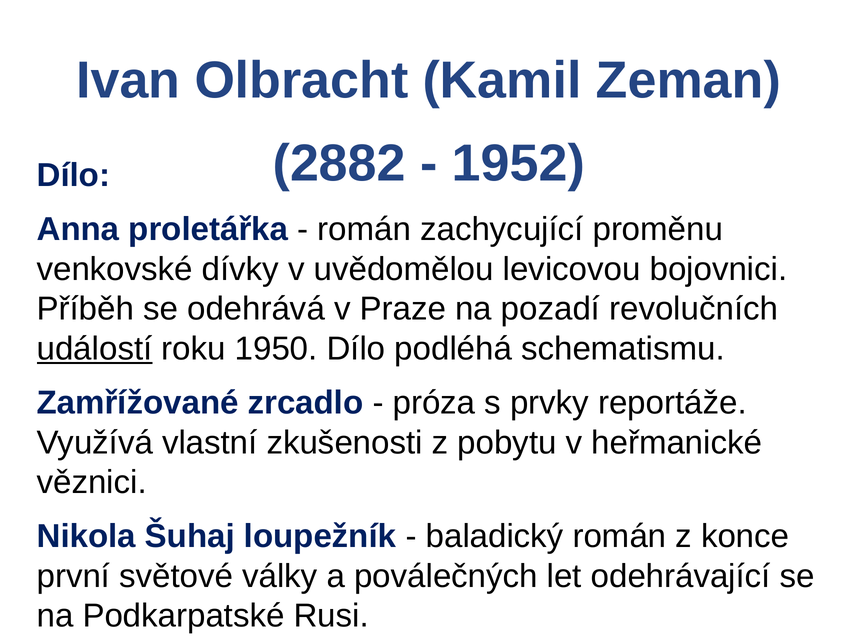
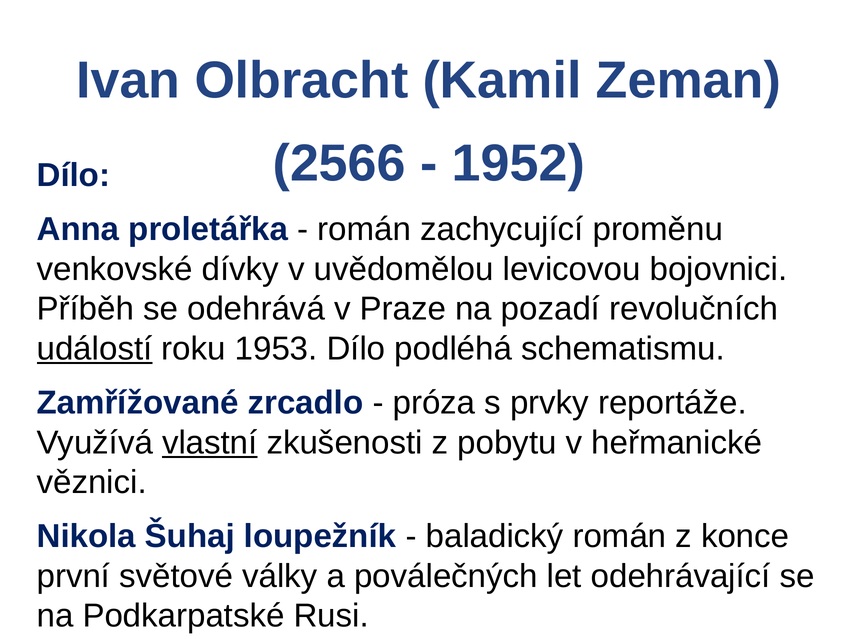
2882: 2882 -> 2566 (339, 163)
1950: 1950 -> 1953 (276, 348)
vlastní underline: none -> present (210, 442)
